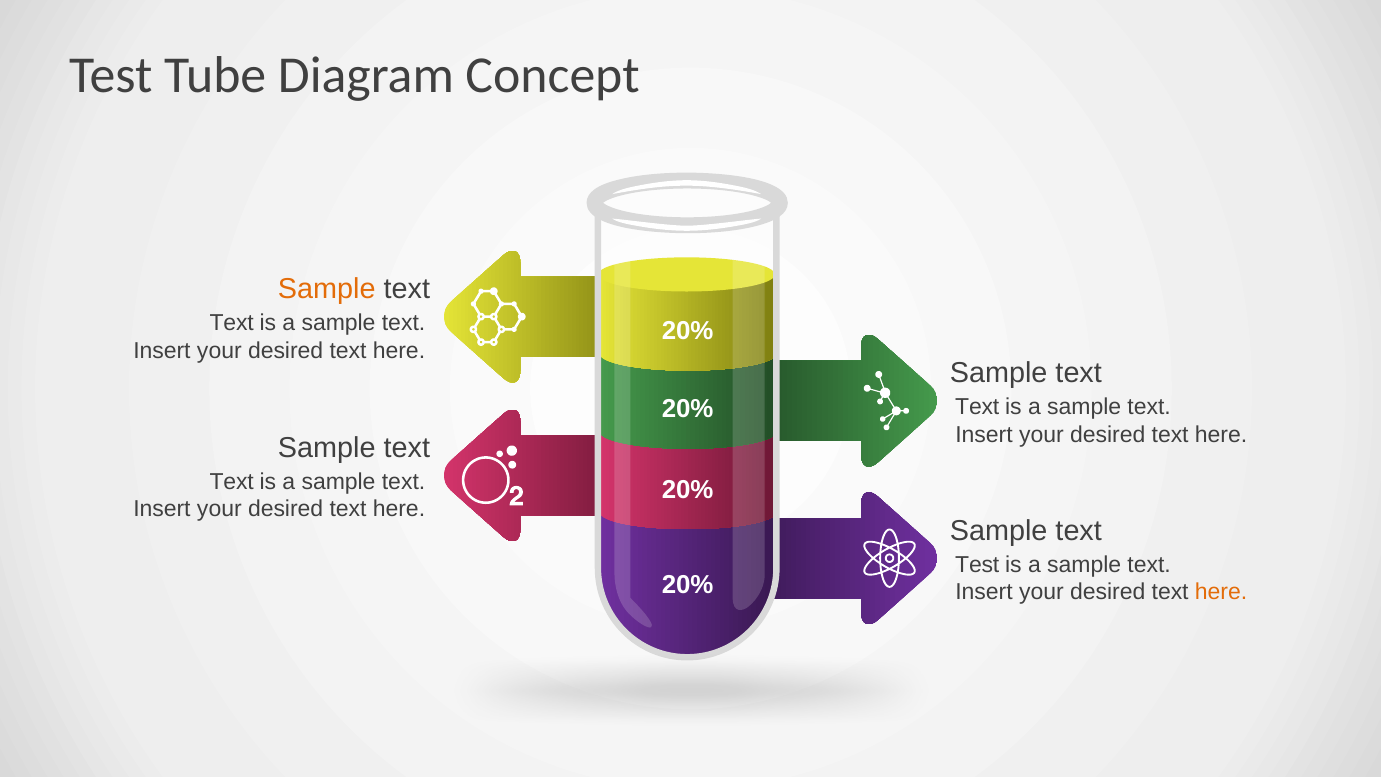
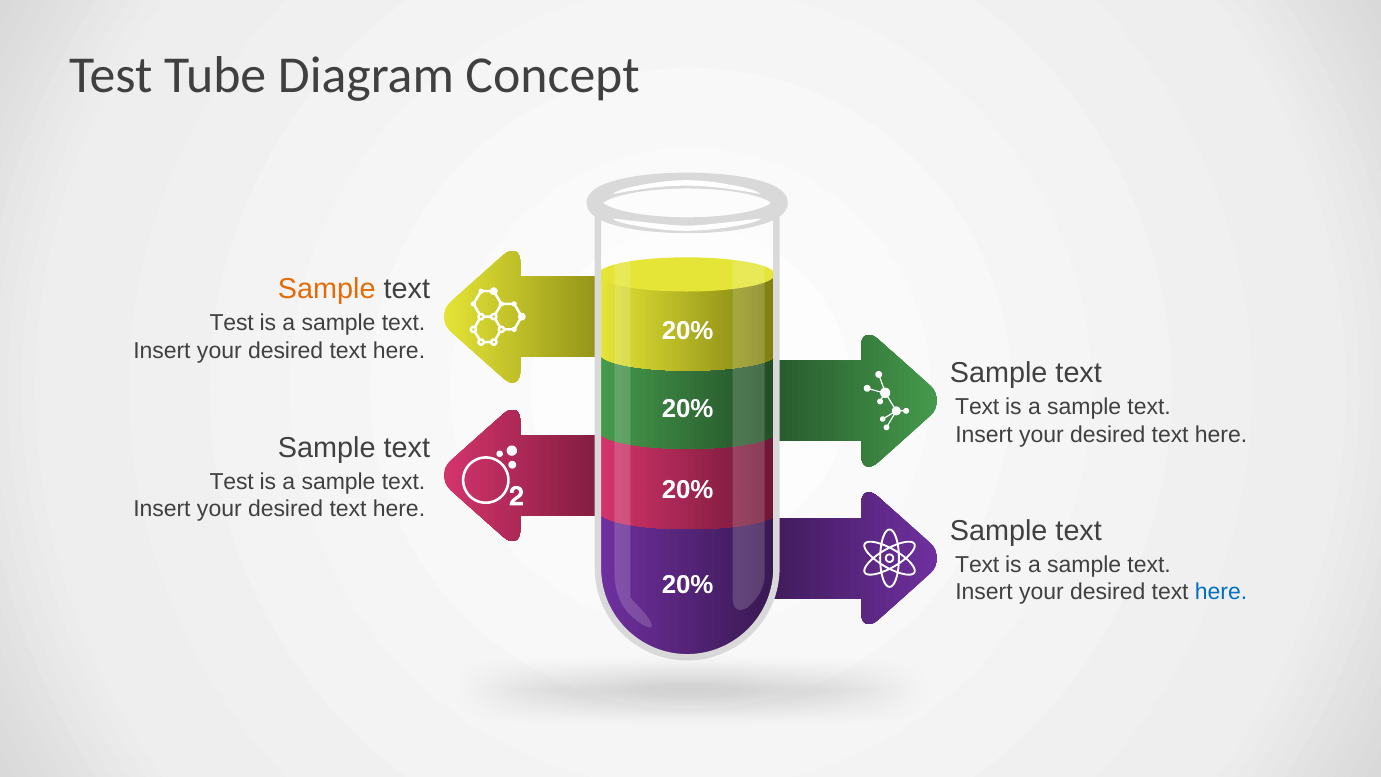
Text: Text -> Test (232, 323)
Text: Text -> Test (232, 482)
Test: Test -> Text (977, 564)
here colour: orange -> blue (1221, 592)
